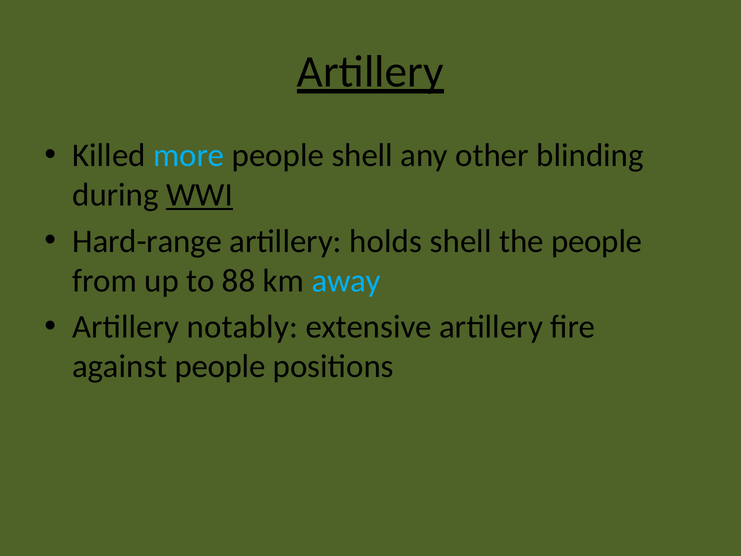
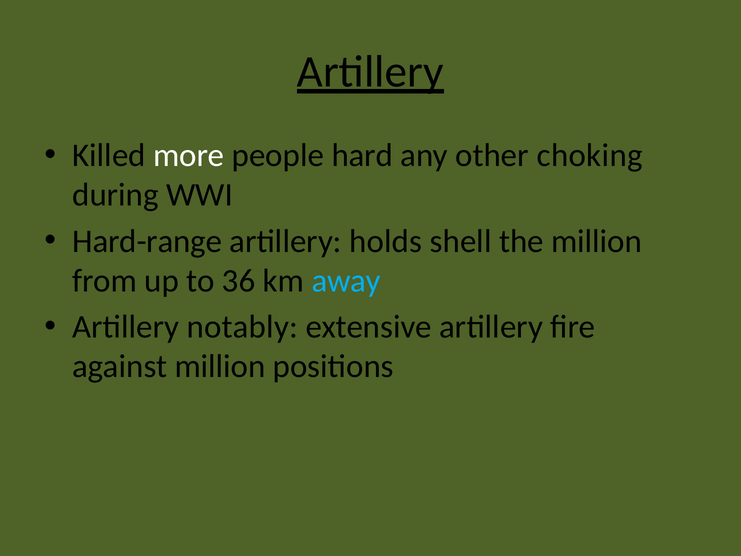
more colour: light blue -> white (189, 155)
people shell: shell -> hard (362, 155)
blinding: blinding -> choking (590, 155)
WWI underline: present -> none (200, 195)
the people: people -> million (597, 241)
88: 88 -> 36 (239, 281)
against people: people -> million (220, 366)
